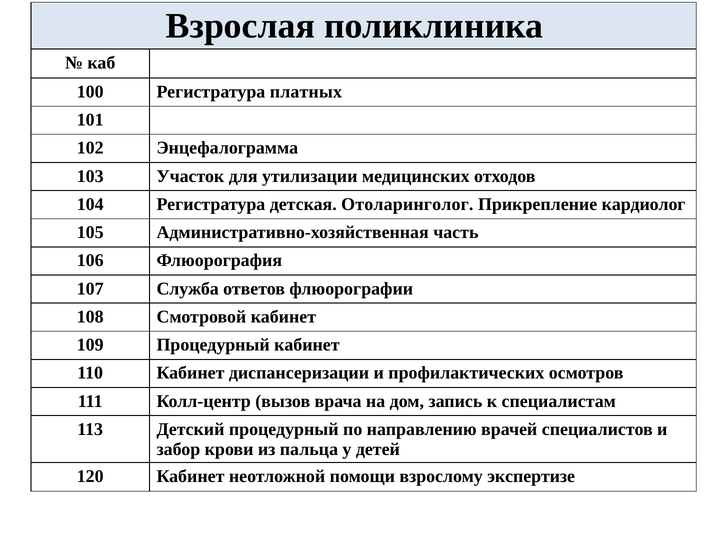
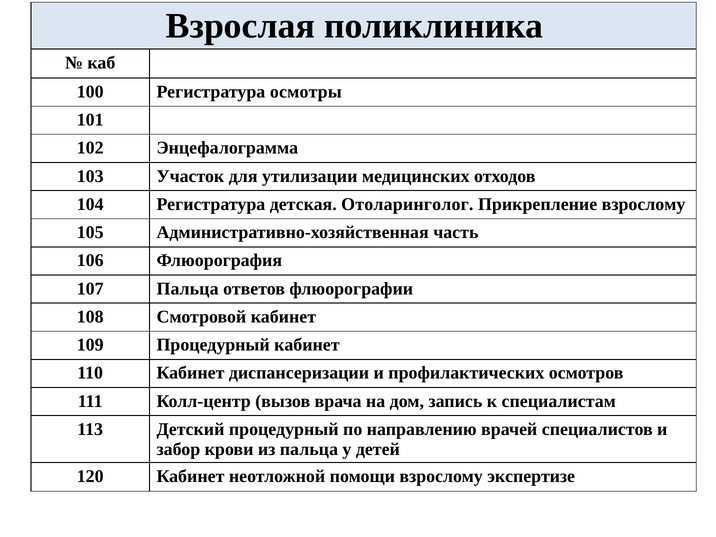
платных: платных -> осмотры (306, 92)
Прикрепление кардиолог: кардиолог -> взрослому (644, 204)
107 Служба: Служба -> Пальца (188, 289)
